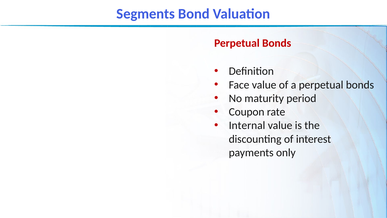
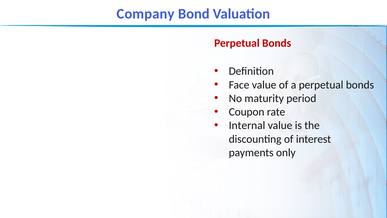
Segments: Segments -> Company (146, 14)
